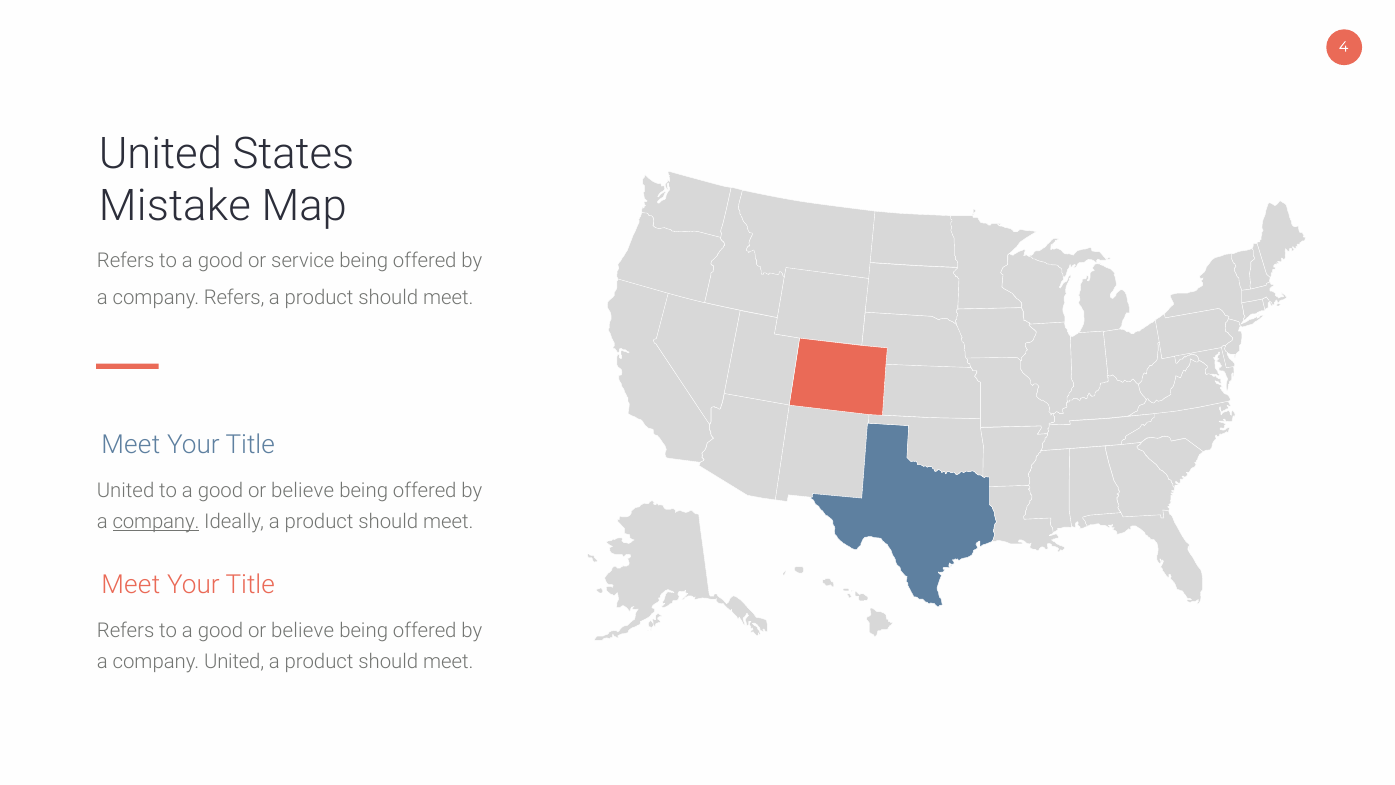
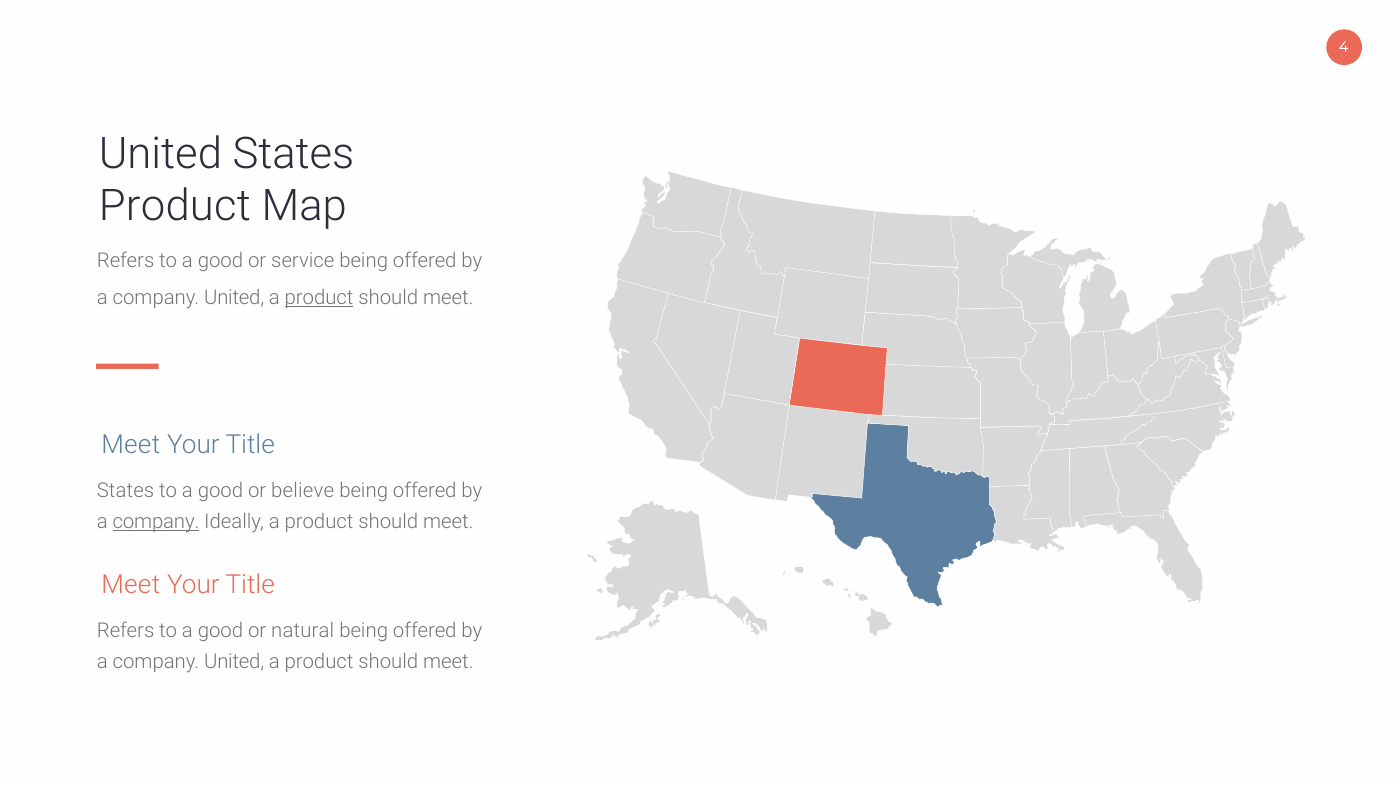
Mistake: Mistake -> Product (175, 206)
Refers: Refers -> United (234, 298)
product underline: none -> present (319, 298)
United: United -> States (126, 490)
believe: believe -> natural (303, 631)
